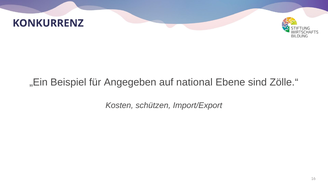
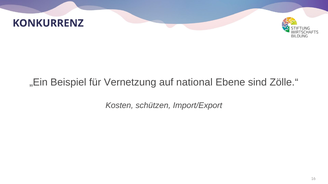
Angegeben: Angegeben -> Vernetzung (130, 82)
